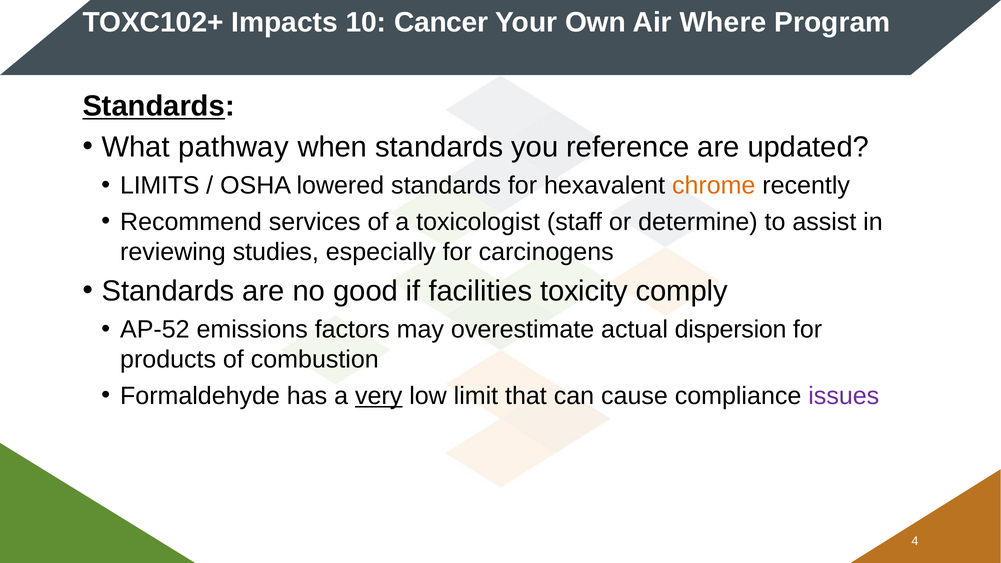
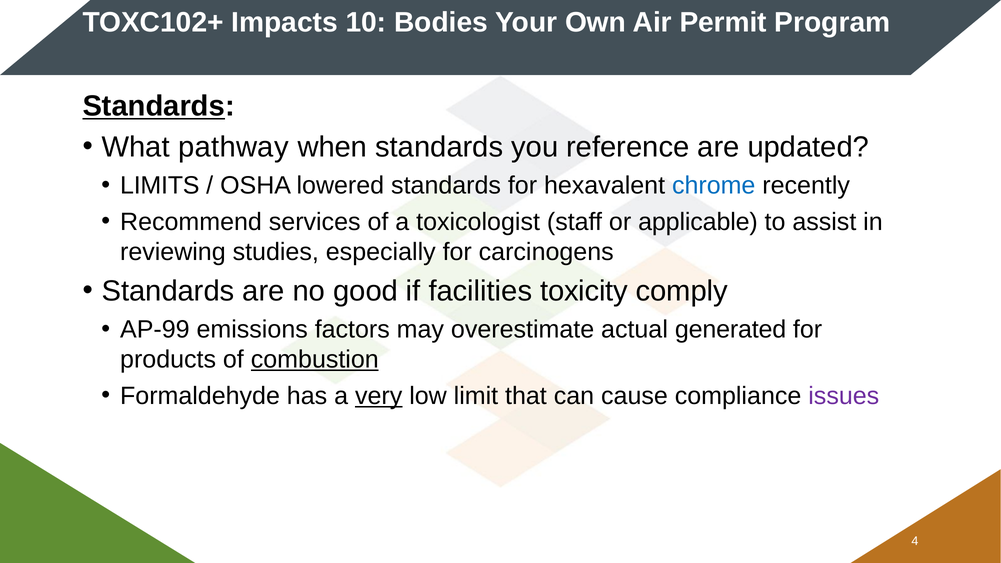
Cancer: Cancer -> Bodies (441, 23)
Where: Where -> Permit (723, 23)
chrome colour: orange -> blue (714, 186)
determine: determine -> applicable (698, 222)
AP-52: AP-52 -> AP-99 (155, 330)
dispersion: dispersion -> generated (731, 330)
combustion underline: none -> present (315, 360)
